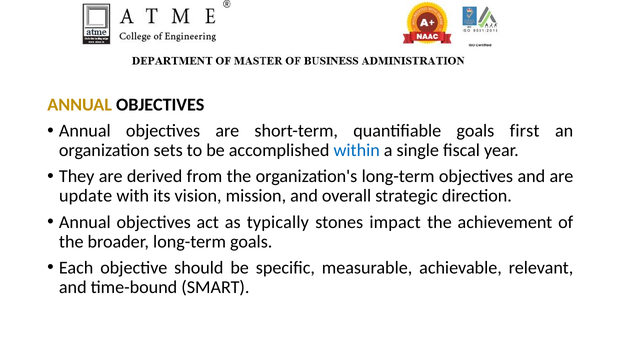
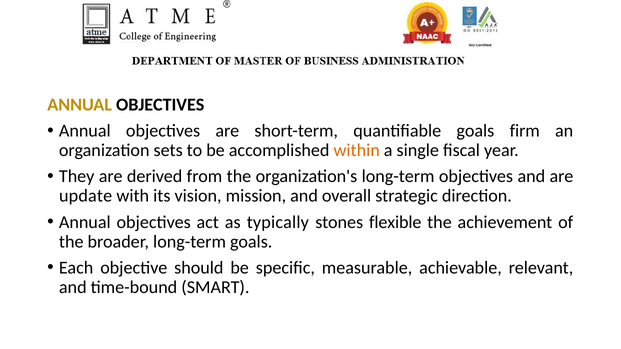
first: first -> firm (525, 131)
within colour: blue -> orange (357, 151)
impact: impact -> flexible (395, 222)
